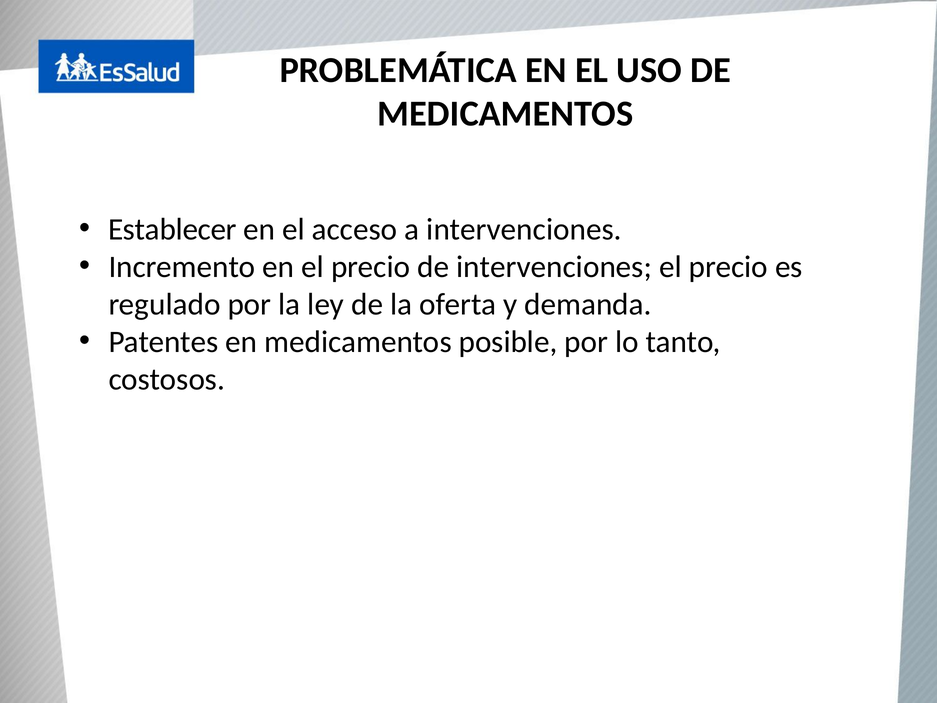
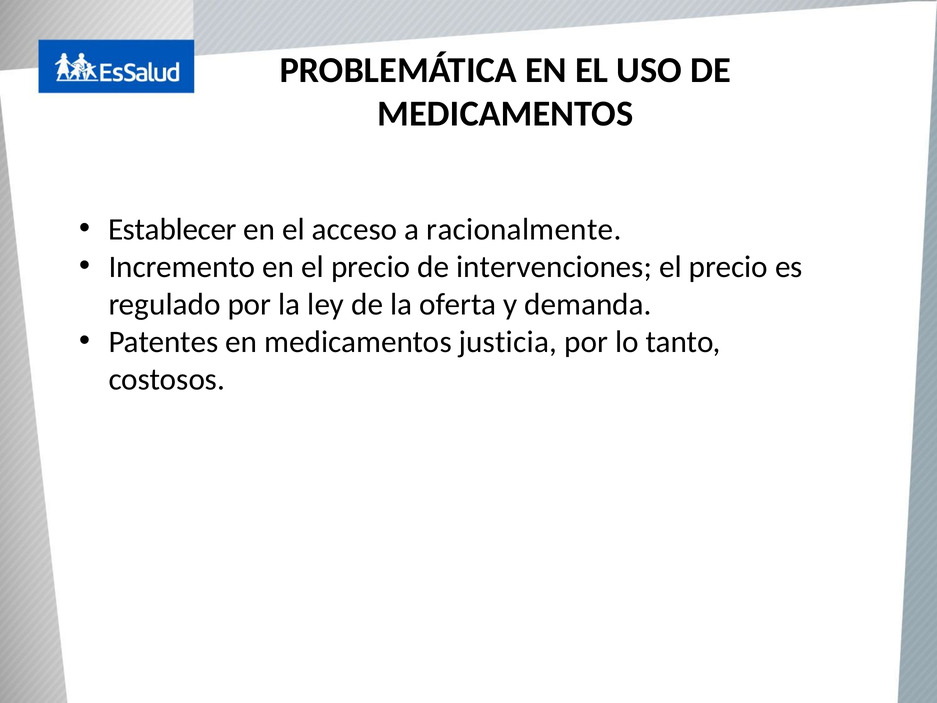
a intervenciones: intervenciones -> racionalmente (524, 229)
posible: posible -> justicia (508, 342)
